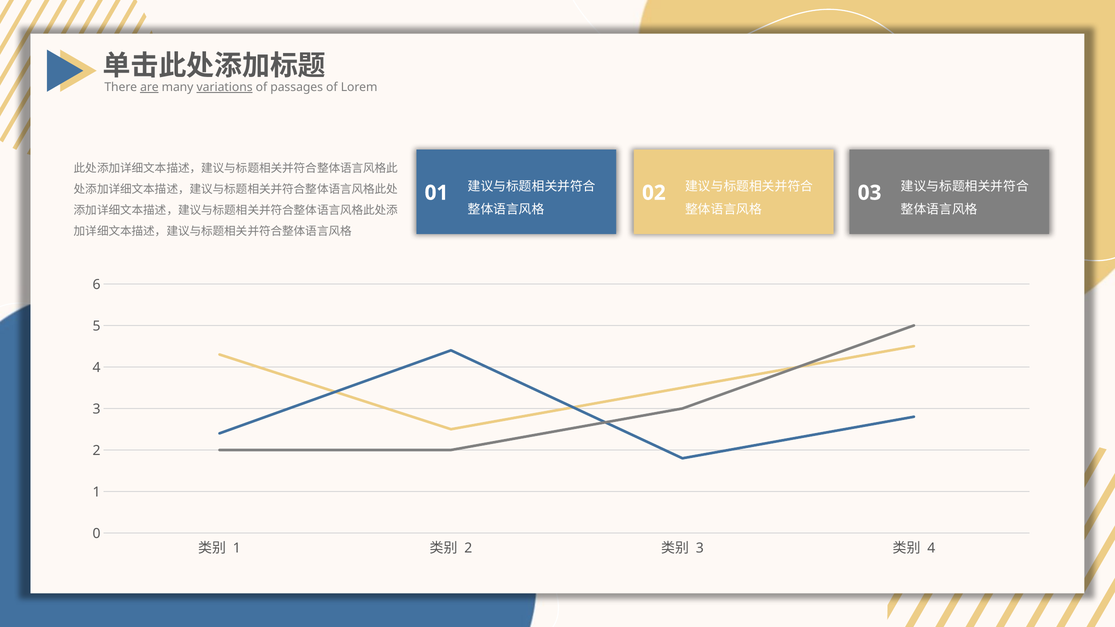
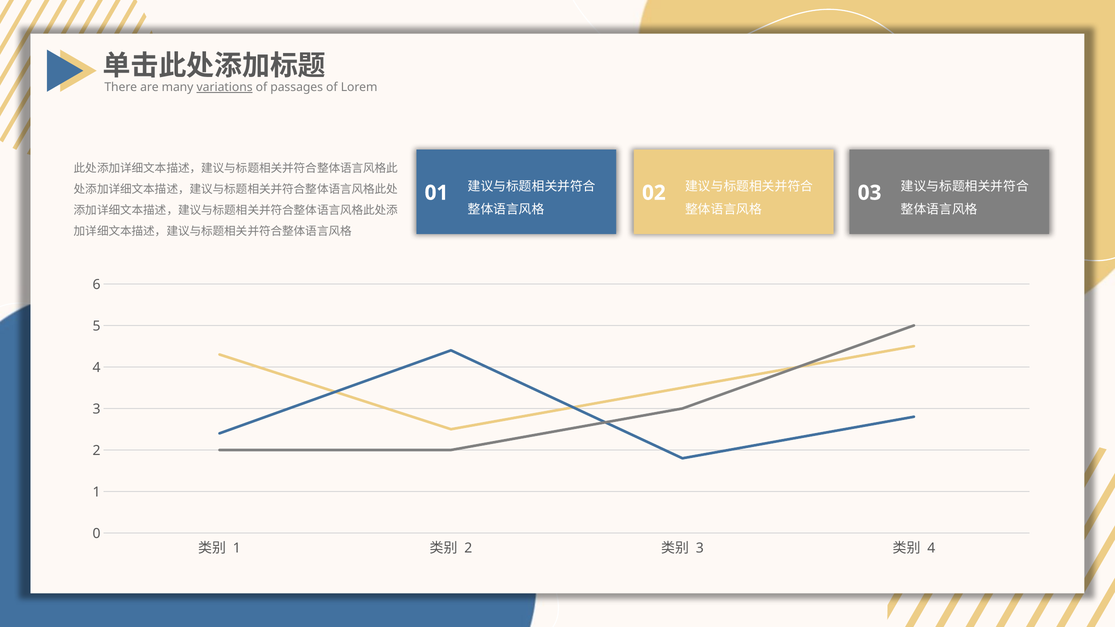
are underline: present -> none (149, 87)
